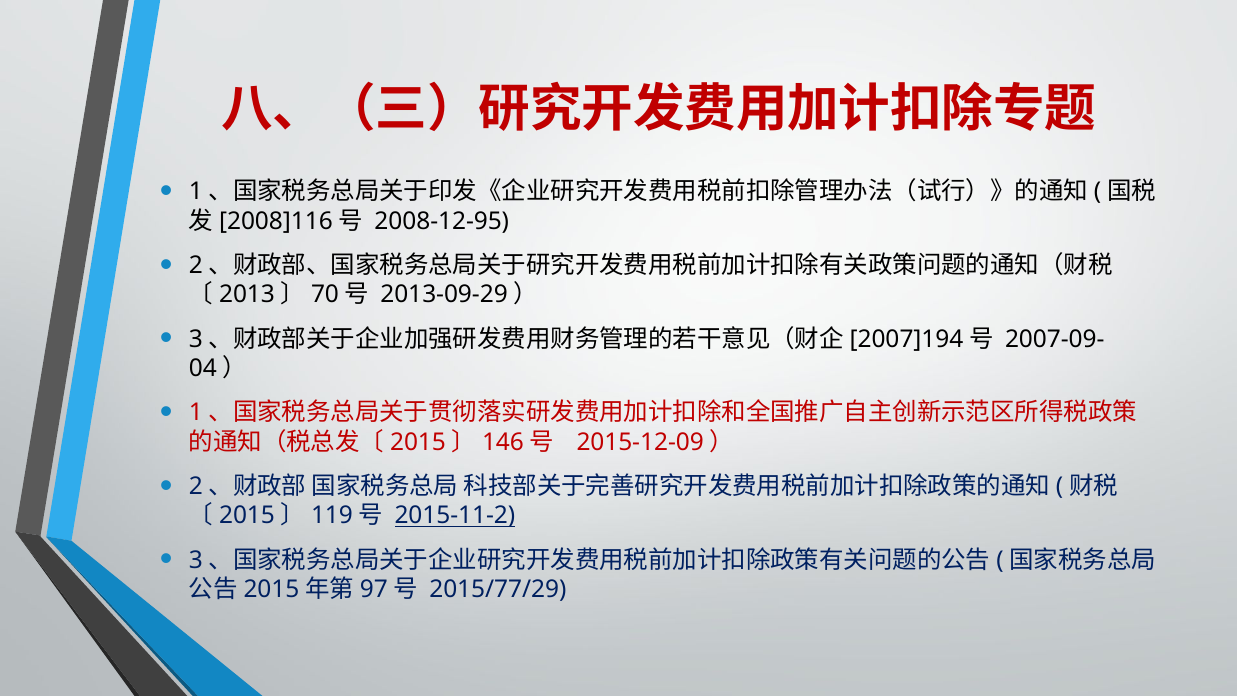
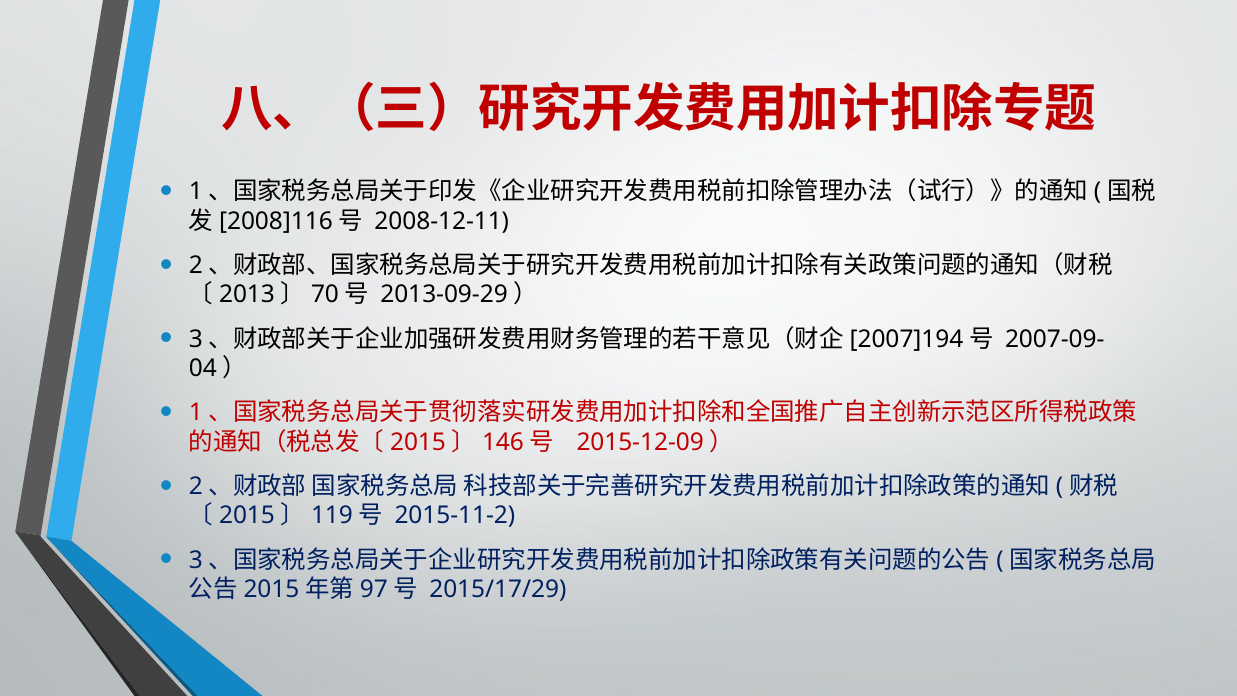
2008-12-95: 2008-12-95 -> 2008-12-11 (442, 221)
2015-11-2 underline: present -> none (455, 516)
2015/77/29: 2015/77/29 -> 2015/17/29 (498, 589)
